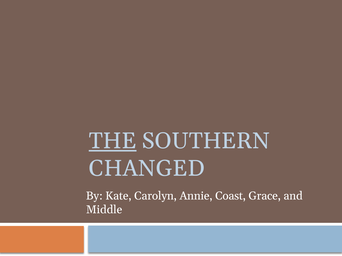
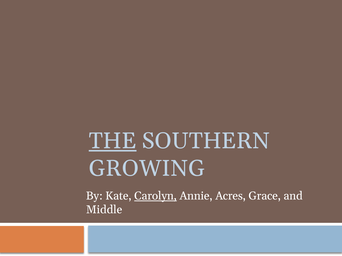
CHANGED: CHANGED -> GROWING (147, 169)
Carolyn underline: none -> present (156, 196)
Coast: Coast -> Acres (231, 196)
